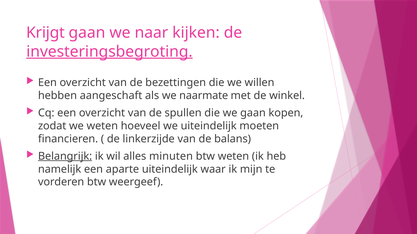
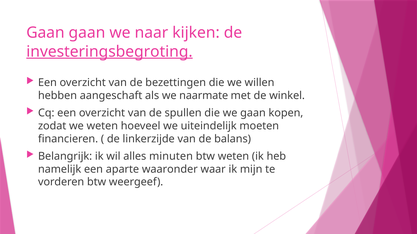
Krijgt: Krijgt -> Gaan (45, 33)
Belangrijk underline: present -> none (65, 156)
aparte uiteindelijk: uiteindelijk -> waaronder (170, 170)
